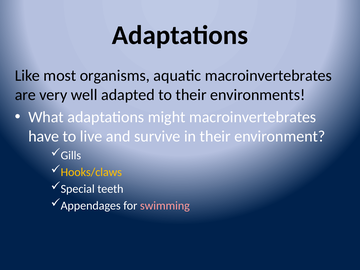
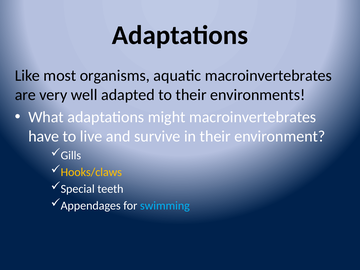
swimming colour: pink -> light blue (165, 206)
